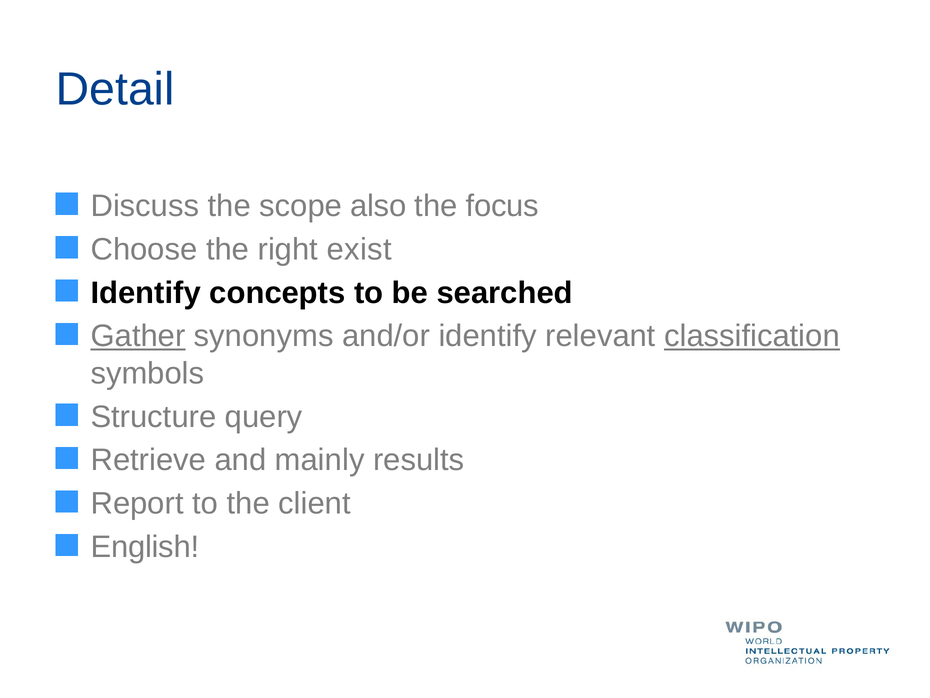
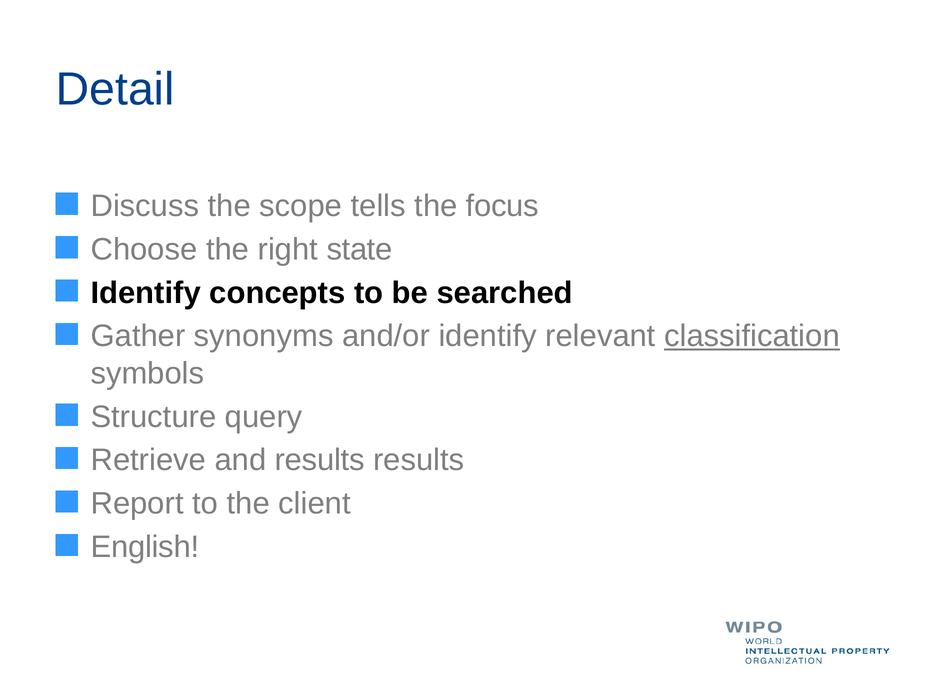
also: also -> tells (378, 206)
exist: exist -> state (360, 249)
Gather underline: present -> none (138, 336)
and mainly: mainly -> results (320, 460)
